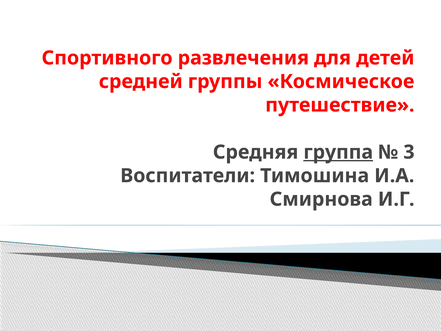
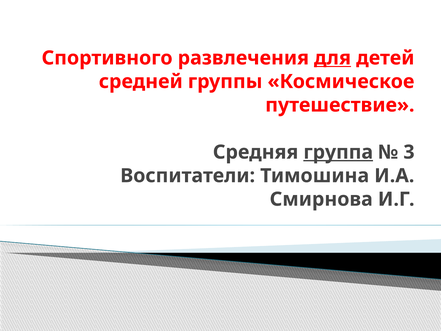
для underline: none -> present (333, 58)
